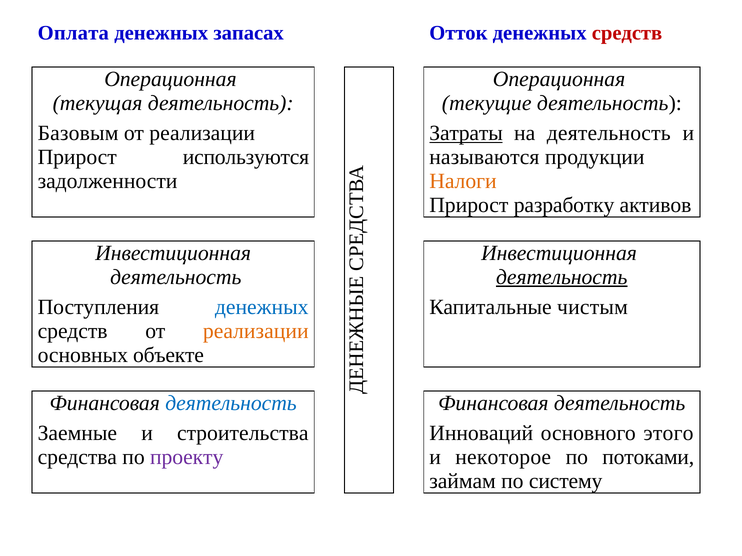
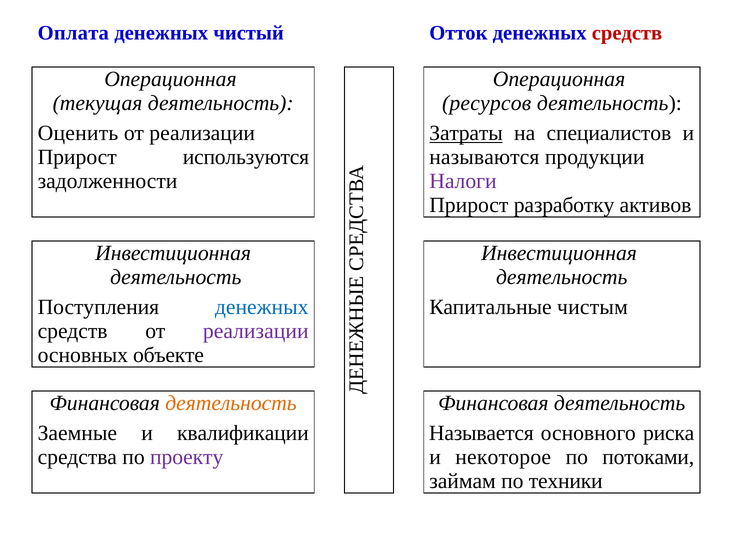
запасах: запасах -> чистый (249, 33)
текущие: текущие -> ресурсов (487, 103)
Базовым: Базовым -> Оценить (78, 133)
на деятельность: деятельность -> специалистов (609, 133)
Налоги colour: orange -> purple (463, 181)
деятельность underline: present -> none (562, 277)
реализации colour: orange -> purple (256, 331)
деятельность colour: blue -> orange (231, 403)
строительства: строительства -> квалификации (243, 434)
Инноваций: Инноваций -> Называется (481, 434)
этого: этого -> риска (669, 434)
систему: систему -> техники (566, 481)
